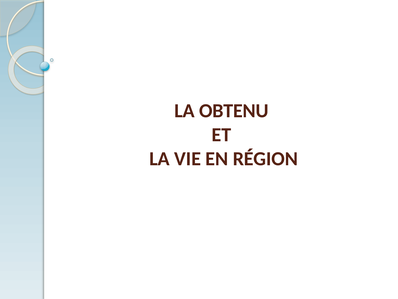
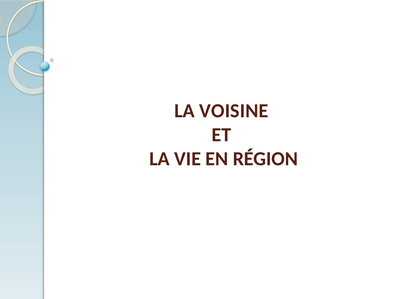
OBTENU: OBTENU -> VOISINE (234, 111)
